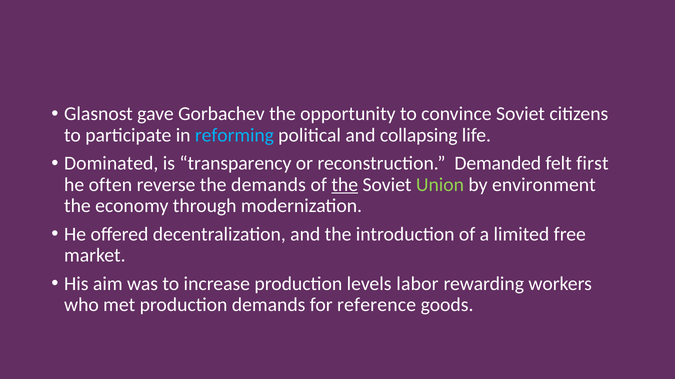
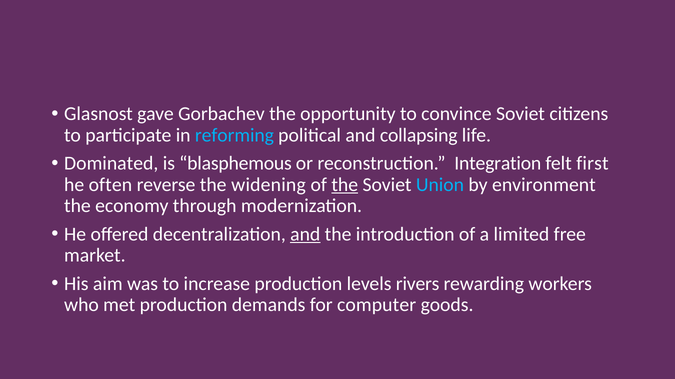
transparency: transparency -> blasphemous (235, 164)
Demanded: Demanded -> Integration (498, 164)
the demands: demands -> widening (269, 185)
Union colour: light green -> light blue (440, 185)
and underline: none -> present (305, 235)
labor: labor -> rivers (418, 284)
reference: reference -> computer (377, 305)
